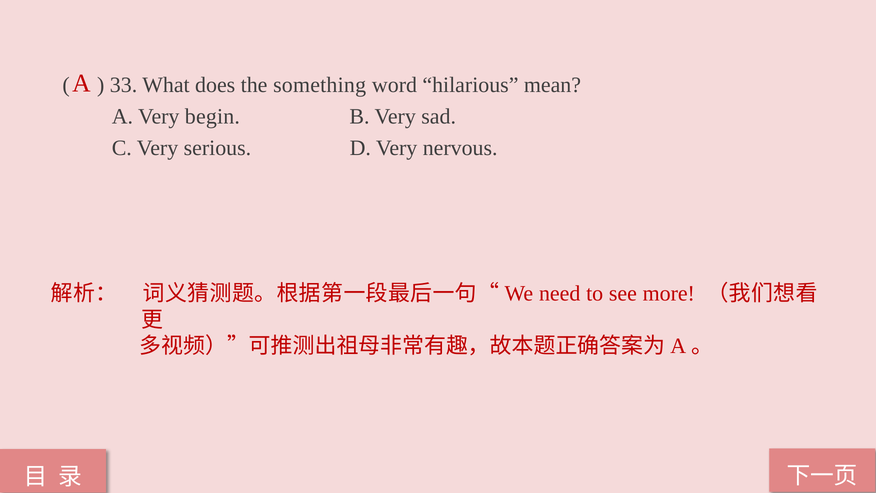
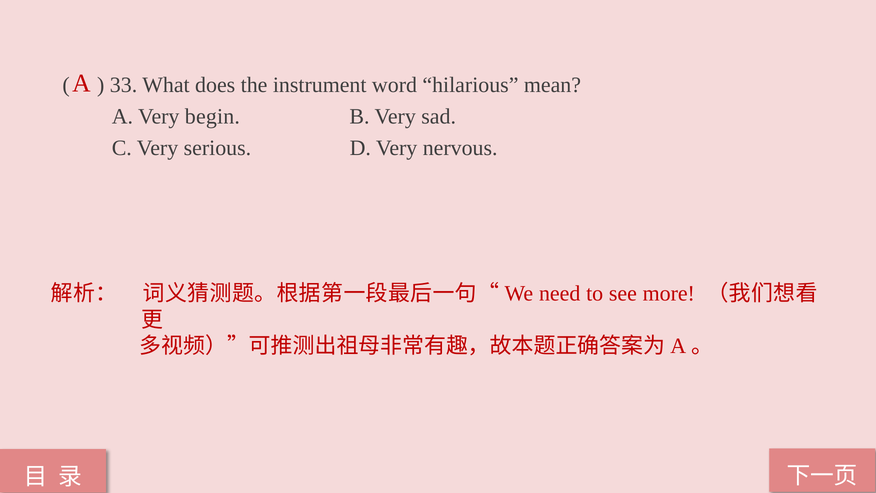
something: something -> instrument (320, 85)
